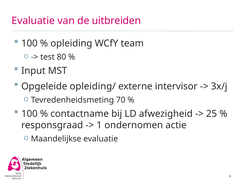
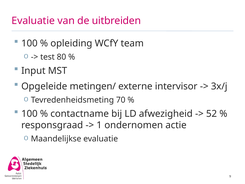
opleiding/: opleiding/ -> metingen/ (93, 86)
25: 25 -> 52 (212, 114)
